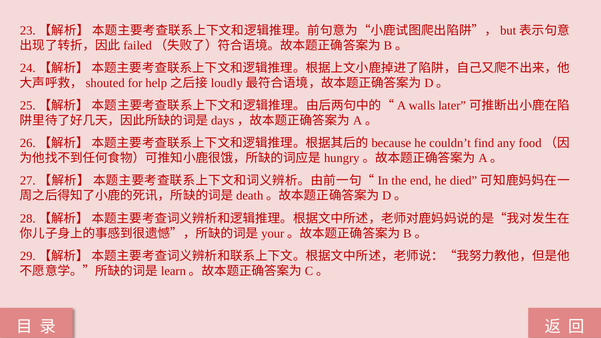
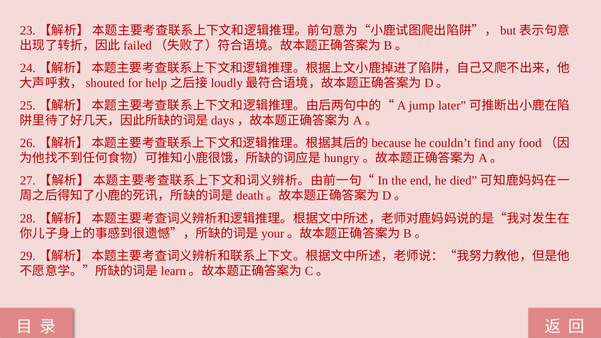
walls: walls -> jump (422, 106)
